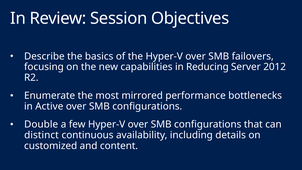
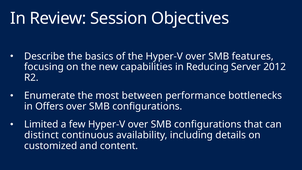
failovers: failovers -> features (253, 56)
mirrored: mirrored -> between (142, 96)
Active: Active -> Offers (49, 106)
Double: Double -> Limited (41, 124)
